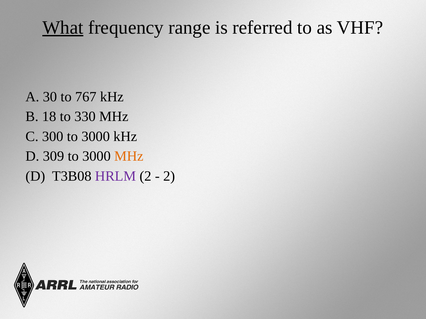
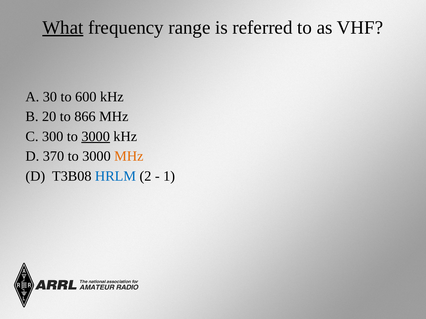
767: 767 -> 600 (86, 97)
18: 18 -> 20 (49, 117)
330: 330 -> 866 (85, 117)
3000 underline: none -> present (96, 137)
309: 309 -> 370 (53, 156)
HRLM colour: purple -> blue (116, 176)
2: 2 -> 1 (169, 176)
